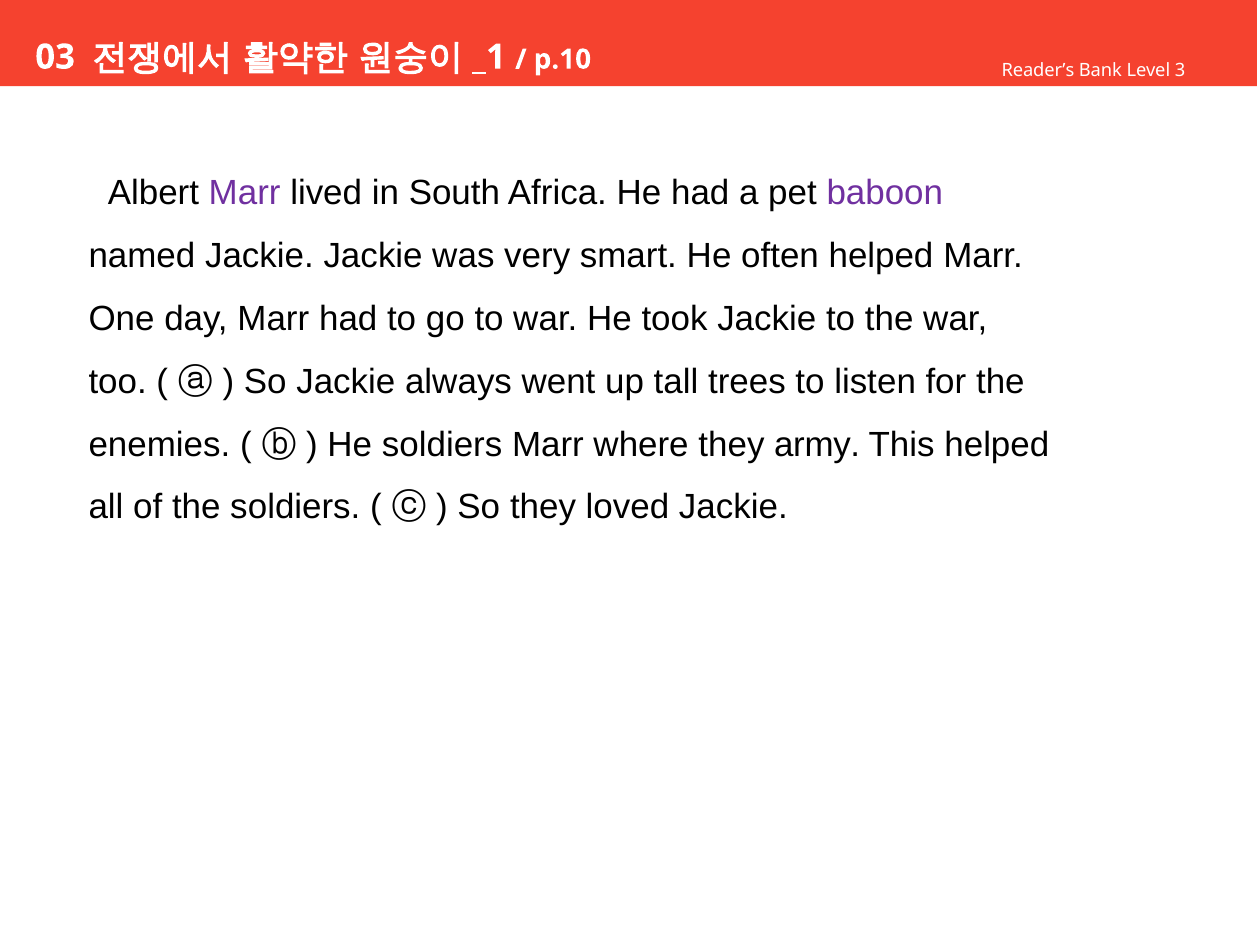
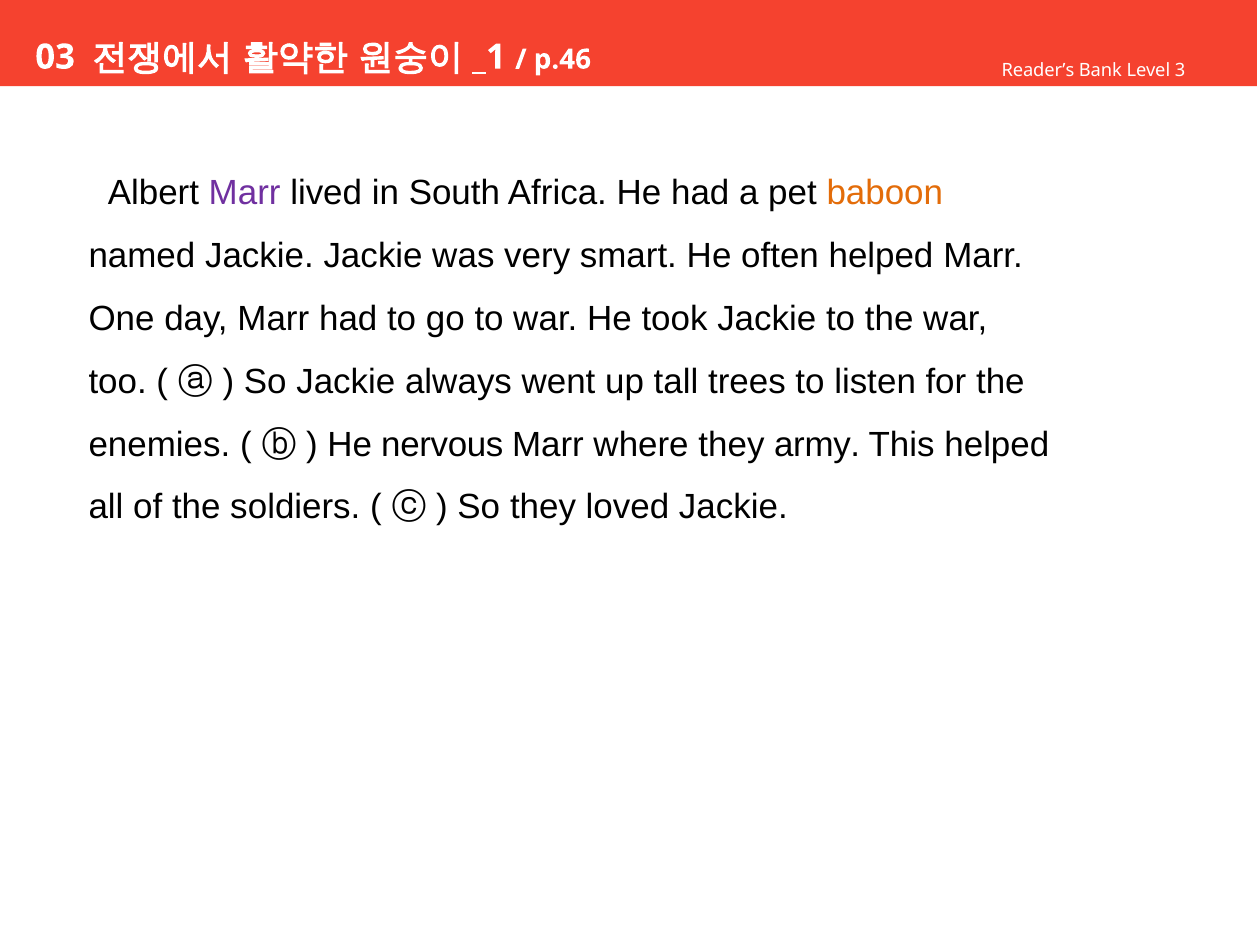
p.10: p.10 -> p.46 (562, 59)
baboon colour: purple -> orange (885, 193)
He soldiers: soldiers -> nervous (442, 444)
